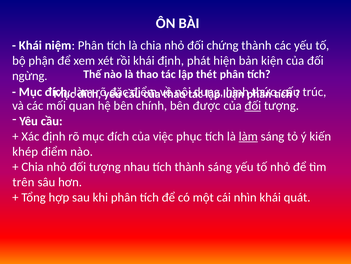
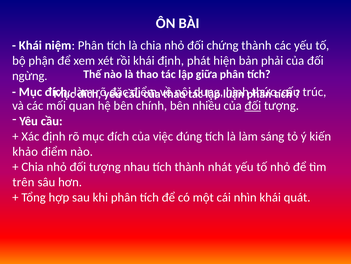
kiện: kiện -> phải (272, 61)
thét: thét -> giữa (207, 74)
được: được -> nhiều (207, 105)
phục: phục -> đúng (189, 136)
làm underline: present -> none (248, 136)
khép: khép -> khảo (25, 151)
thành sáng: sáng -> nhát (220, 166)
